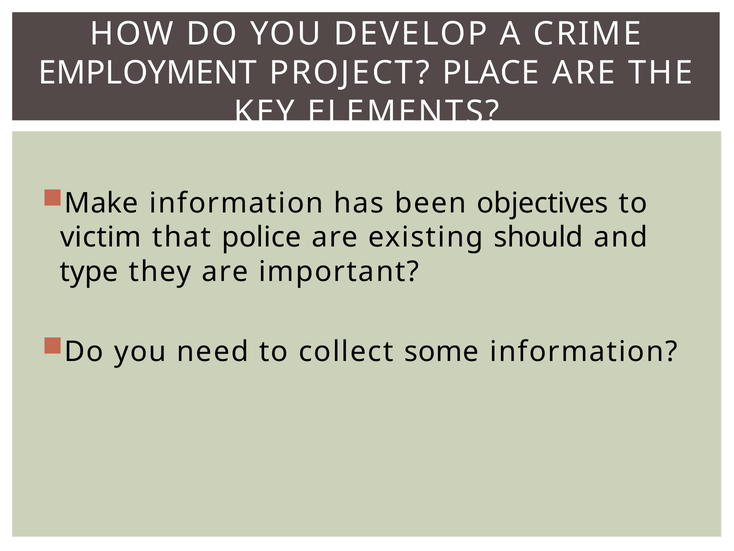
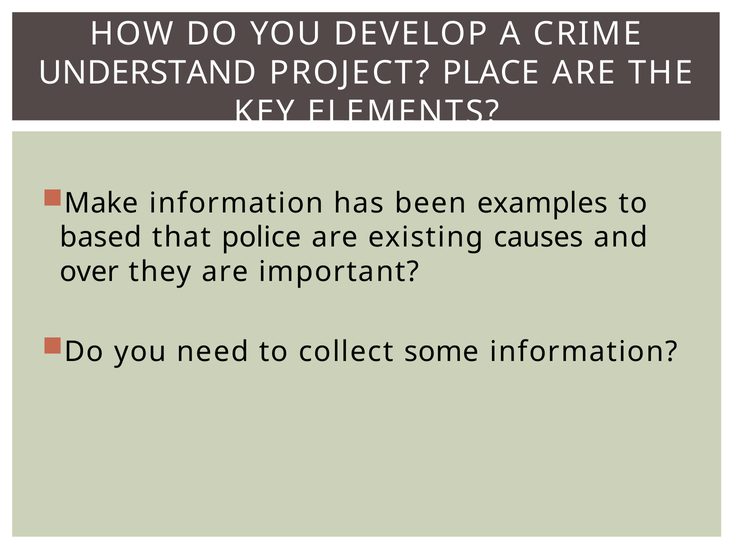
EMPLOYMENT: EMPLOYMENT -> UNDERSTAND (147, 73)
objectives: objectives -> examples (542, 203)
victim: victim -> based (101, 237)
should: should -> causes (539, 237)
type: type -> over (89, 272)
